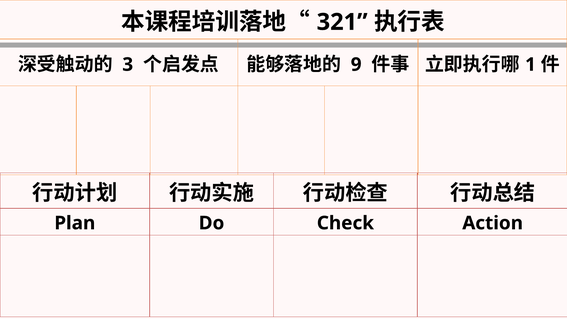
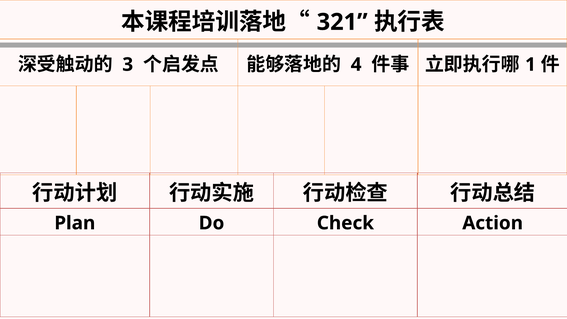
9: 9 -> 4 (356, 65)
